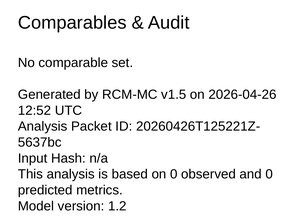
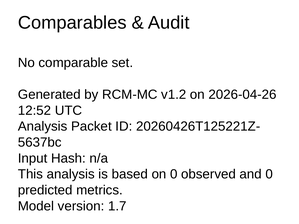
v1.5: v1.5 -> v1.2 (174, 95)
1.2: 1.2 -> 1.7 (117, 206)
